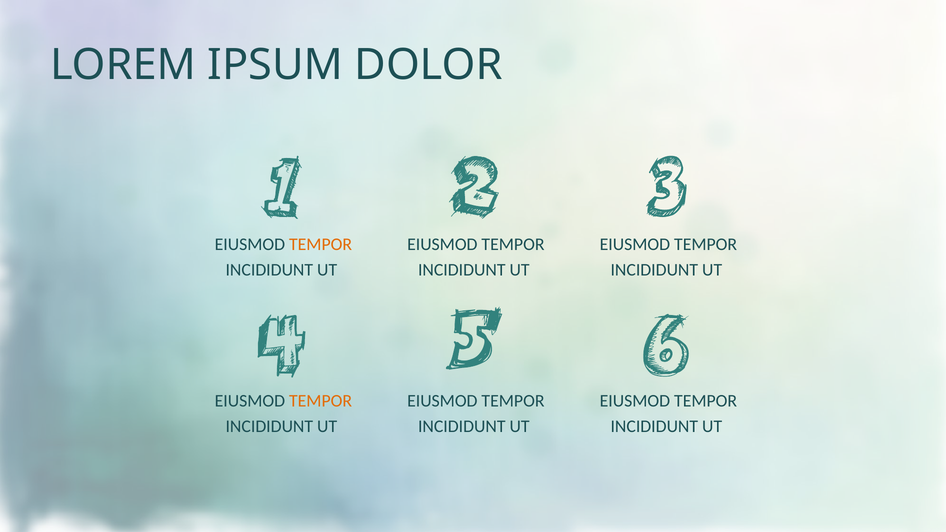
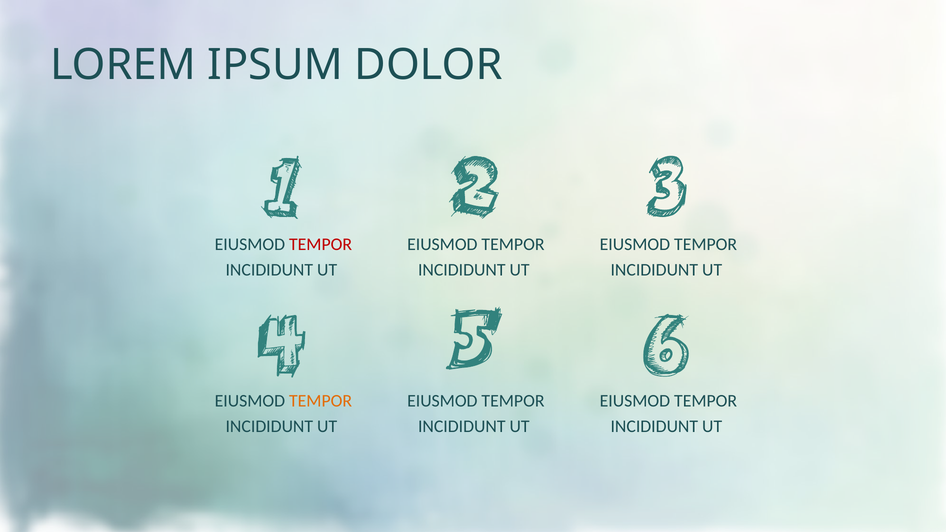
TEMPOR colour: orange -> red (321, 244)
